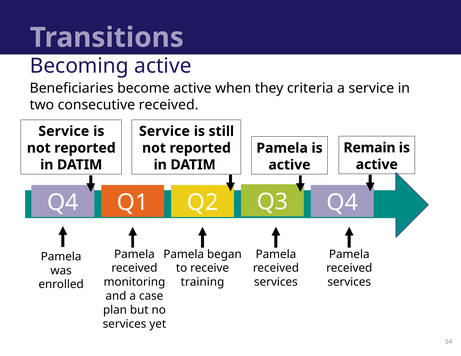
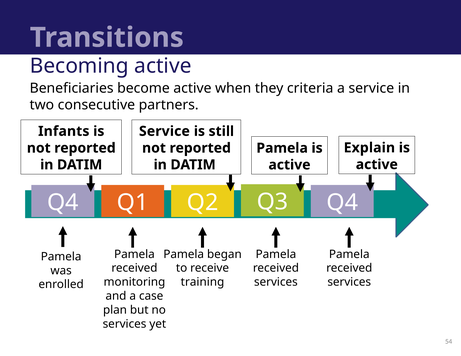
consecutive received: received -> partners (169, 105)
Service: Service -> Infants (64, 131)
Remain: Remain -> Explain (369, 148)
